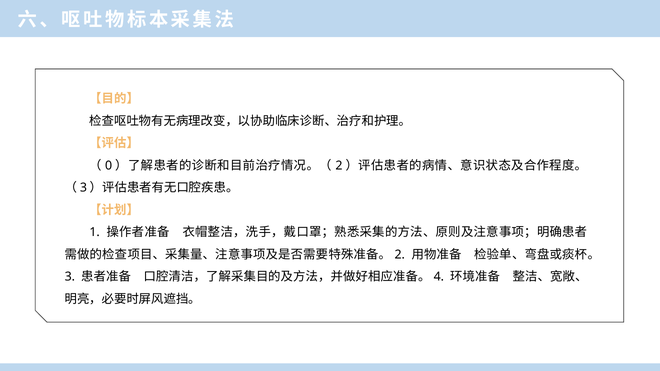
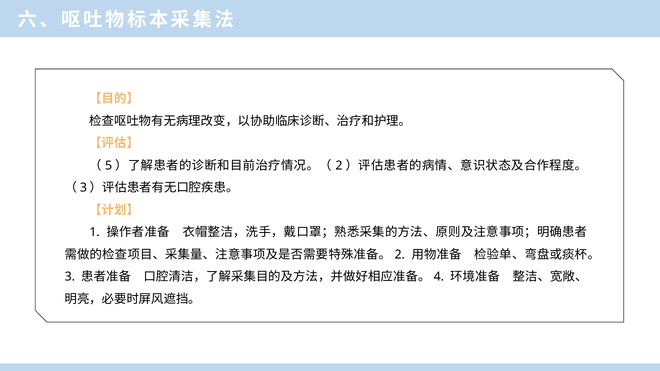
0: 0 -> 5 (109, 166)
